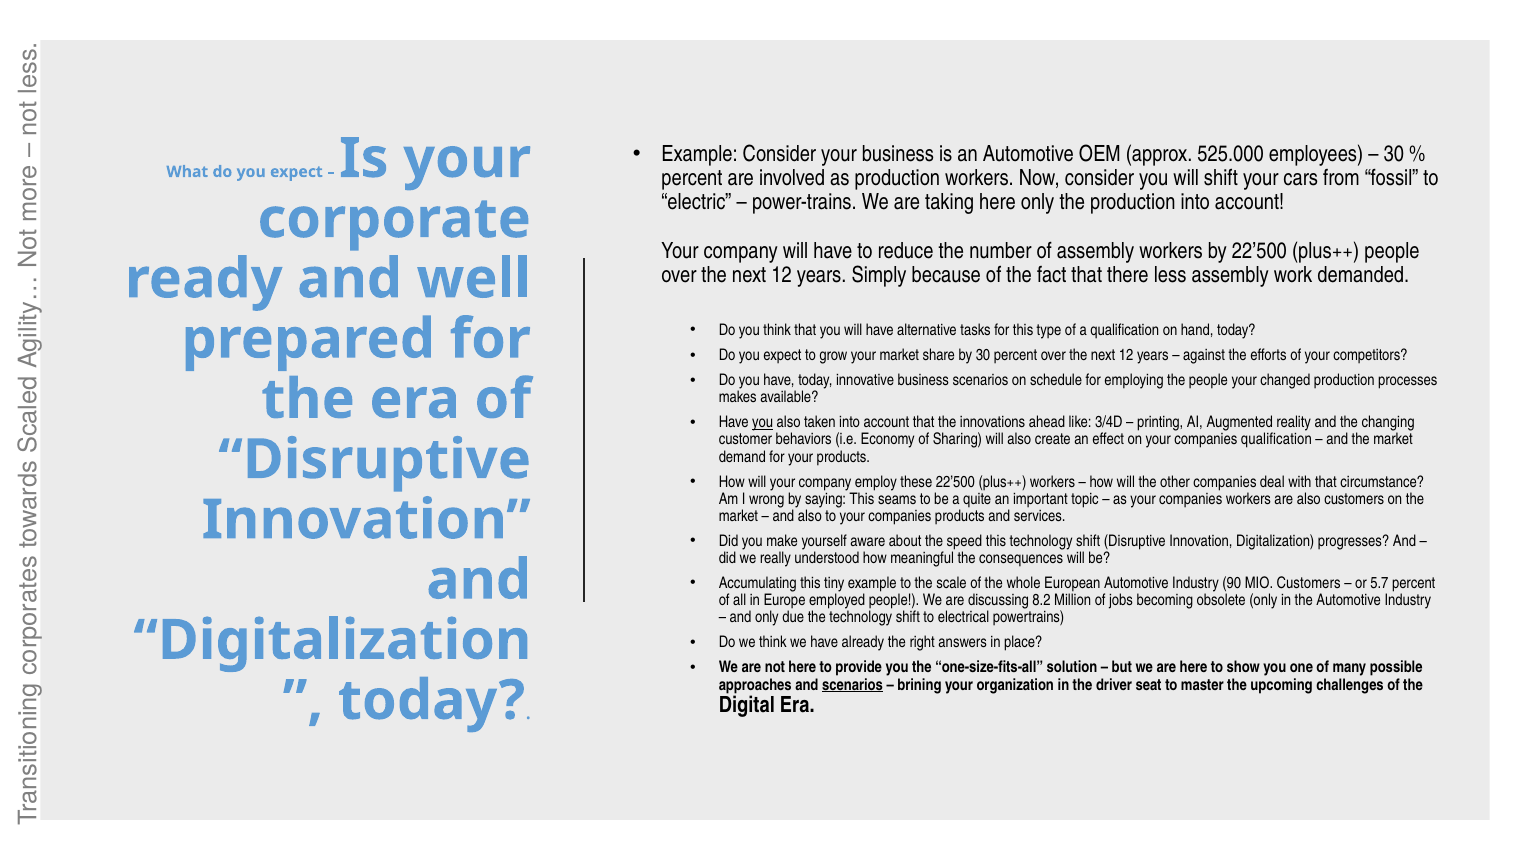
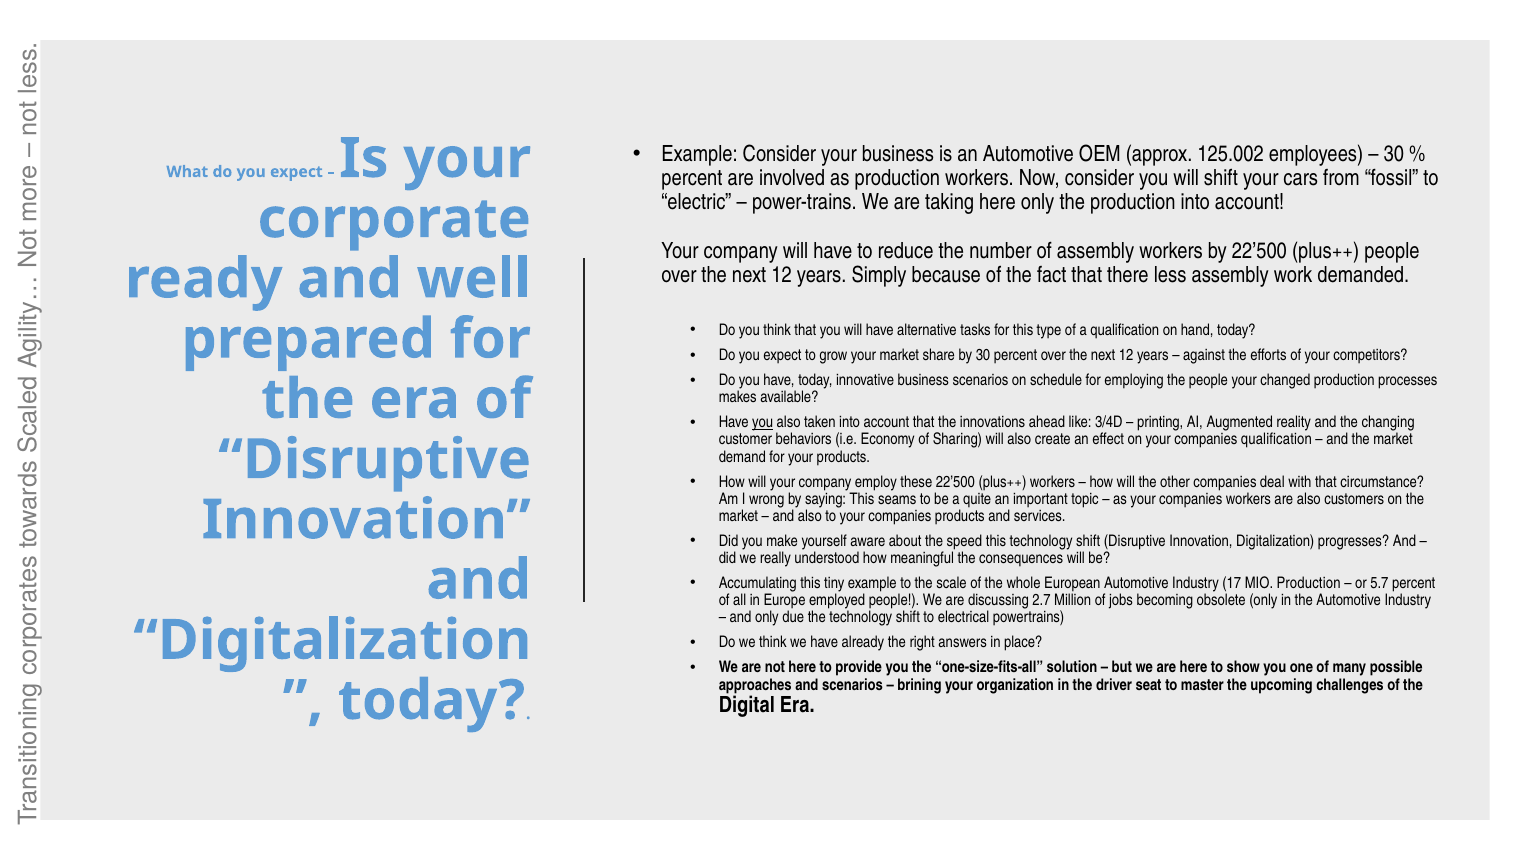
525.000: 525.000 -> 125.002 (1231, 154)
90: 90 -> 17 (1232, 584)
MIO Customers: Customers -> Production (1309, 584)
8.2: 8.2 -> 2.7 (1041, 601)
scenarios underline: present -> none (853, 685)
